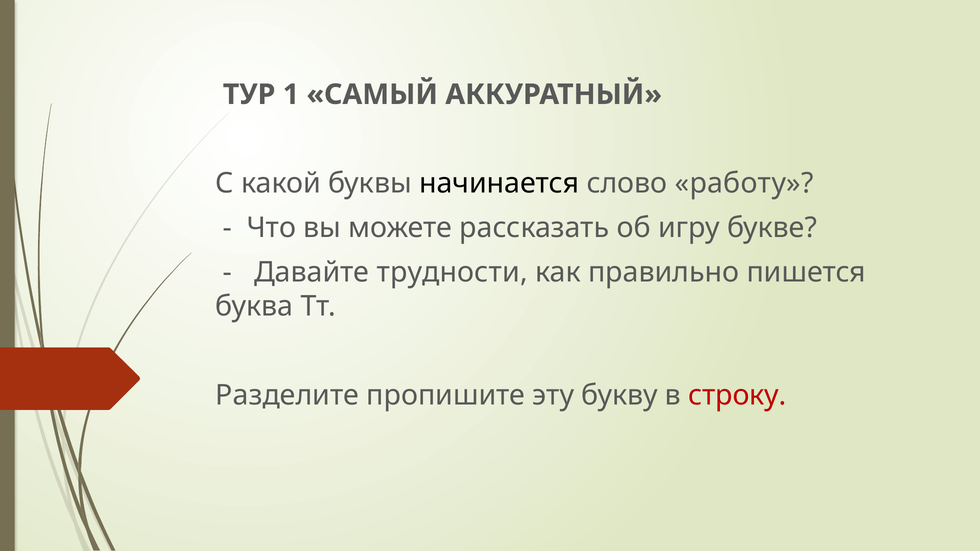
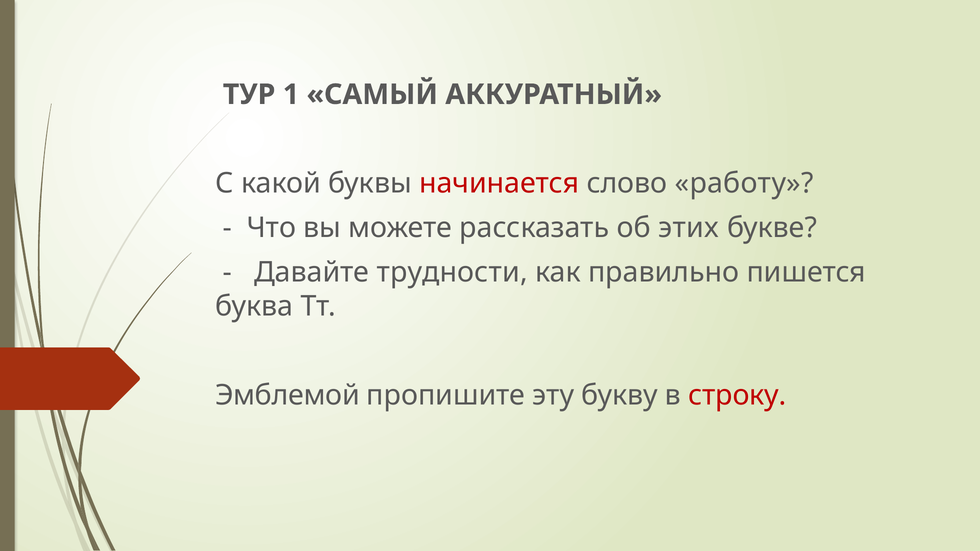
начинается colour: black -> red (499, 183)
игру: игру -> этих (689, 228)
Разделите: Разделите -> Эмблемой (287, 395)
